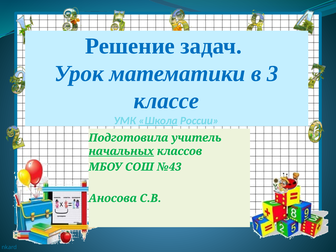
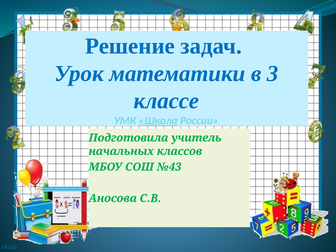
начальных underline: present -> none (121, 151)
